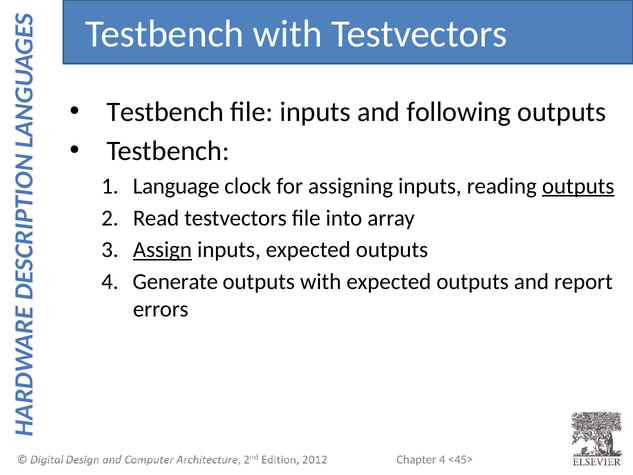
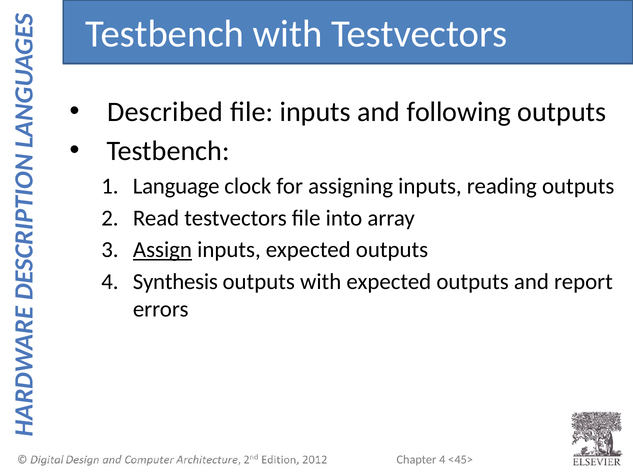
Testbench: Testbench -> Described (165, 112)
outputs underline: present -> none (578, 186)
Generate: Generate -> Synthesis (175, 282)
